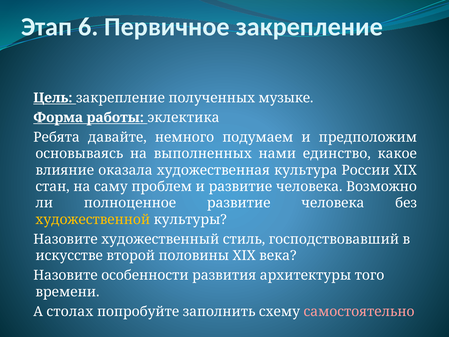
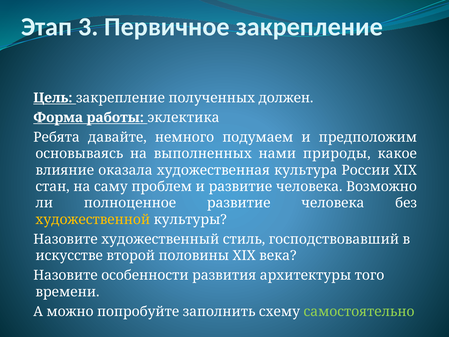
6: 6 -> 3 (88, 27)
музыке: музыке -> должен (286, 98)
единство: единство -> природы (337, 154)
столах: столах -> можно (70, 311)
самостоятельно colour: pink -> light green (359, 311)
